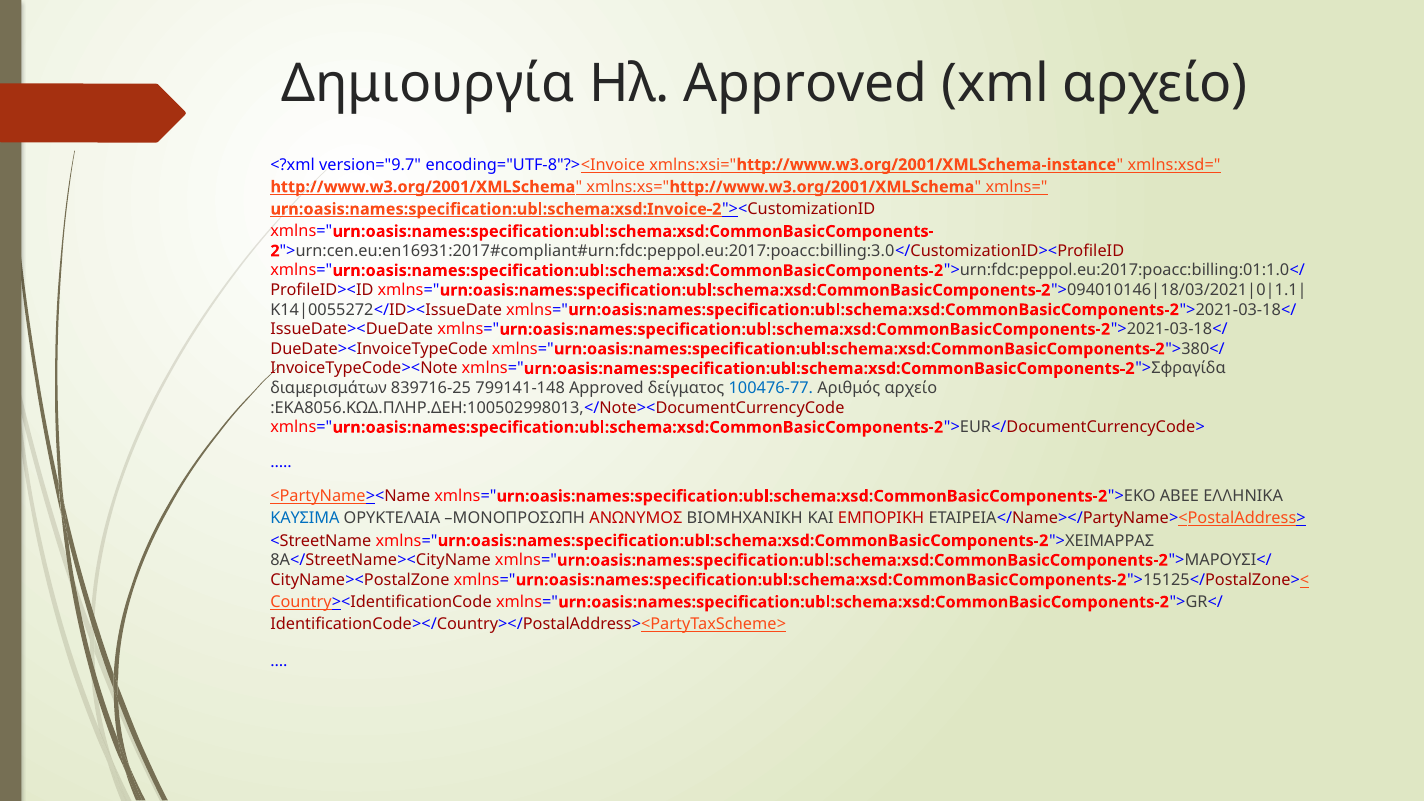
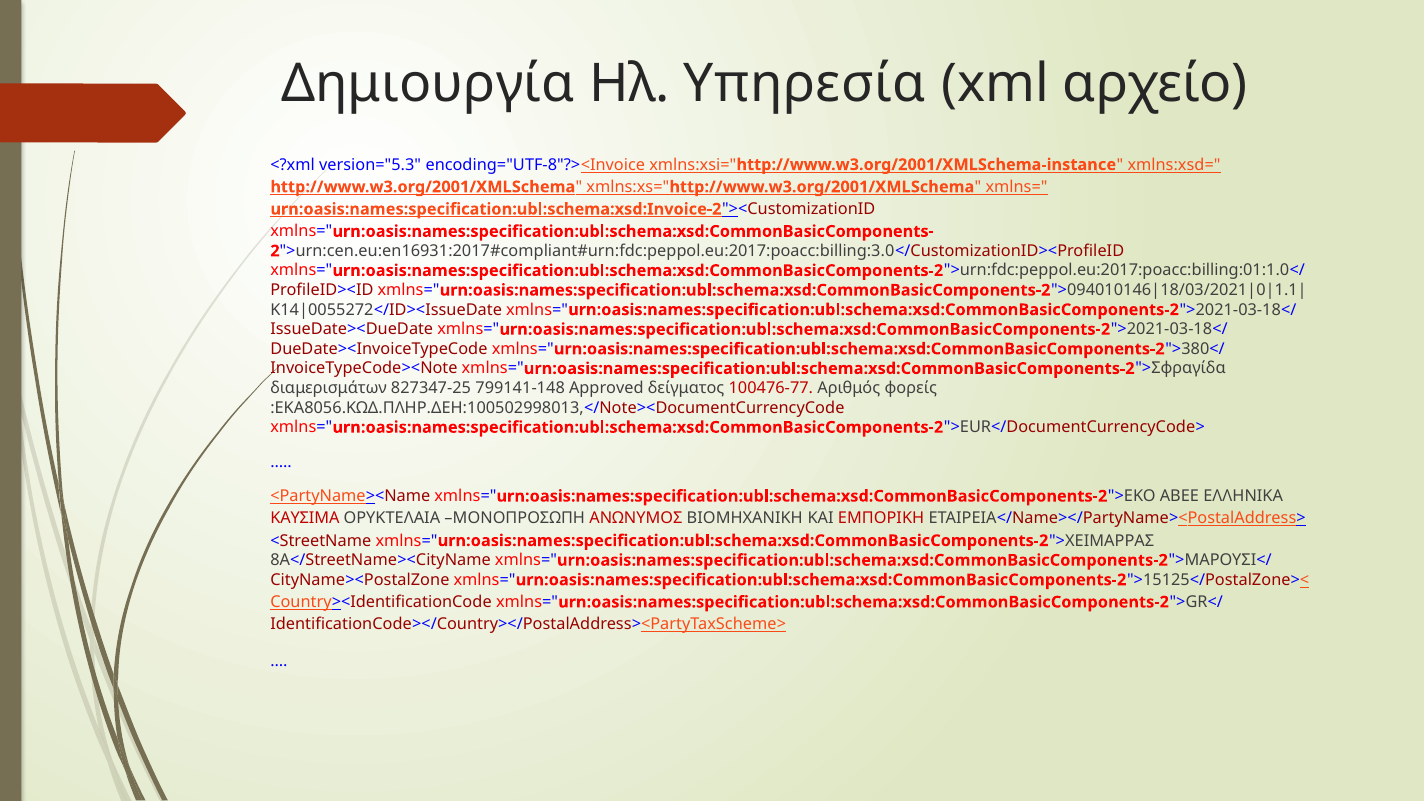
Ηλ Approved: Approved -> Υπηρεσία (805, 84)
version="9.7: version="9.7 -> version="5.3 (370, 165)
839716-25: 839716-25 -> 827347-25 (431, 388)
100476-77 colour: blue -> red (771, 388)
Αριθμός αρχείο: αρχείο -> φορείς (911, 388)
ΚΑΥΣΙΜΑ colour: blue -> red (305, 518)
